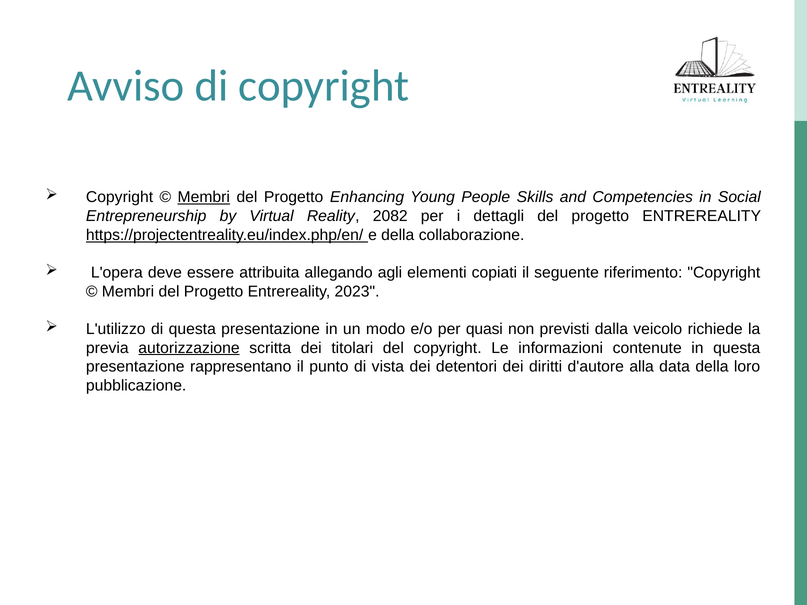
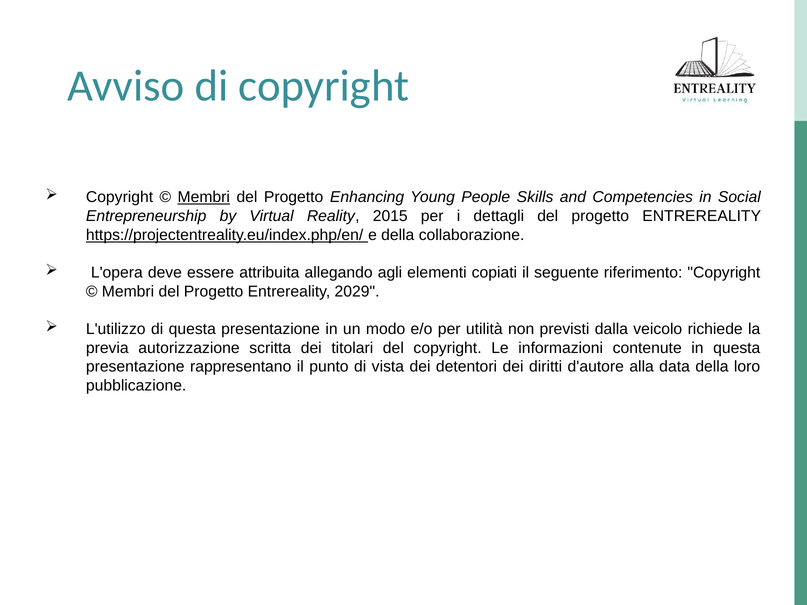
2082: 2082 -> 2015 (390, 216)
2023: 2023 -> 2029 (357, 292)
quasi: quasi -> utilità (484, 329)
autorizzazione underline: present -> none (189, 348)
